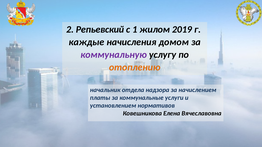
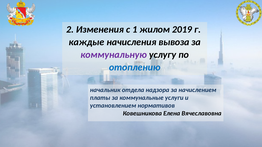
Репьевский: Репьевский -> Изменения (100, 30)
домом: домом -> вывоза (174, 42)
отоплению colour: orange -> blue (135, 67)
